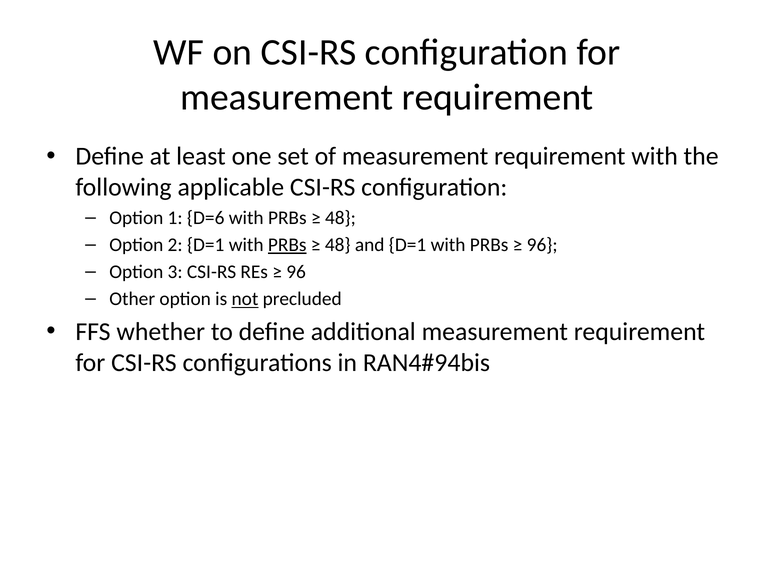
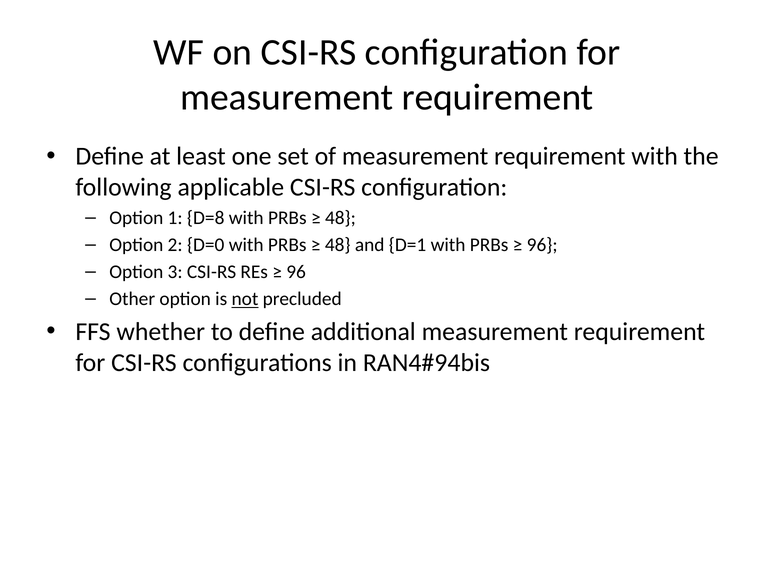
D=6: D=6 -> D=8 (206, 218)
2 D=1: D=1 -> D=0 (206, 245)
PRBs underline: present -> none (287, 245)
